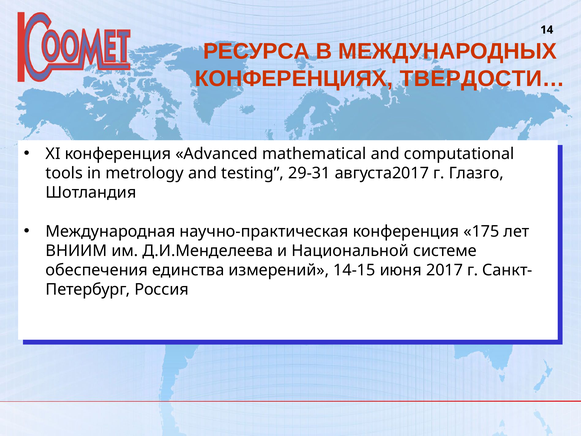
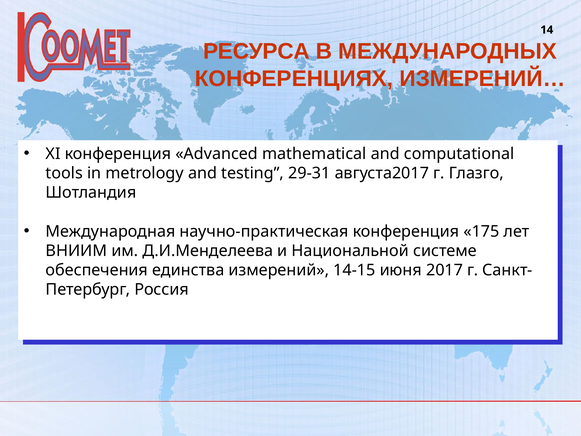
ТВЕРДОСТИ…: ТВЕРДОСТИ… -> ИЗМЕРЕНИЙ… (482, 79)
